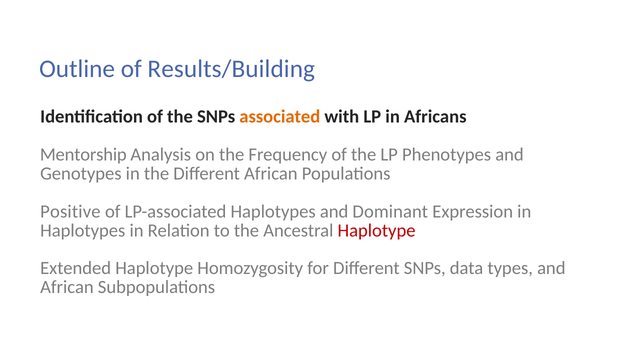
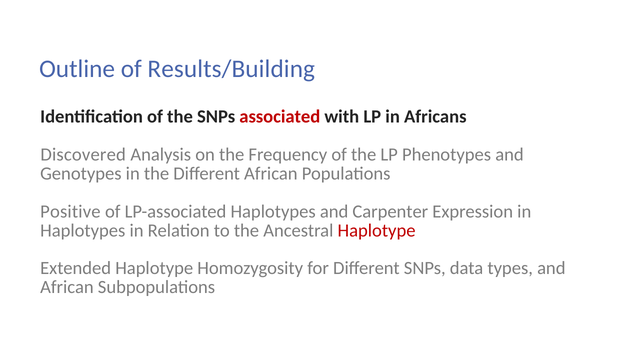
associated colour: orange -> red (280, 117)
Mentorship: Mentorship -> Discovered (83, 155)
Dominant: Dominant -> Carpenter (390, 211)
